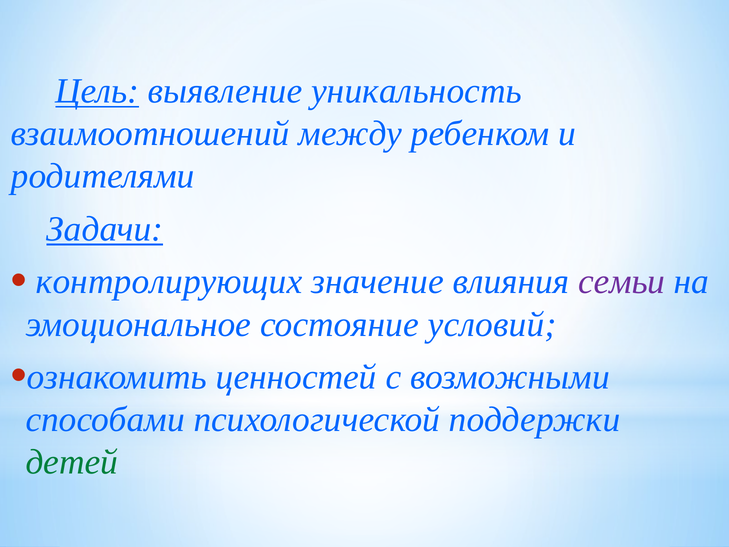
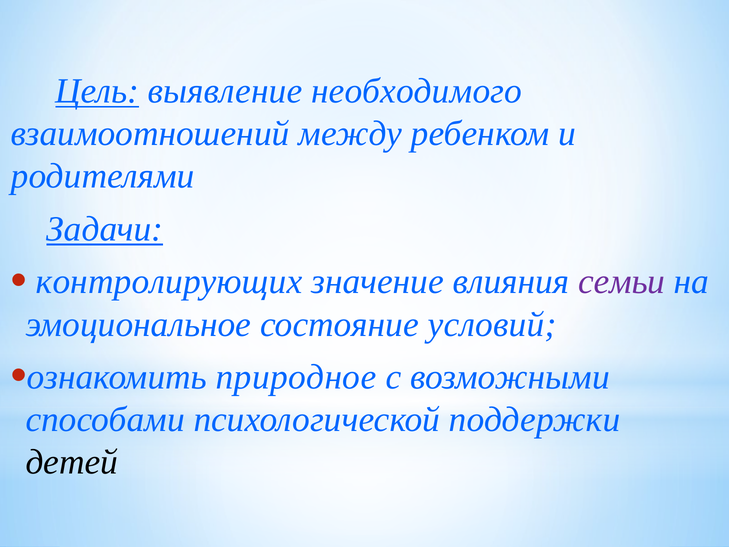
уникальность: уникальность -> необходимого (417, 91)
ценностей: ценностей -> природное (296, 377)
детей colour: green -> black (72, 462)
